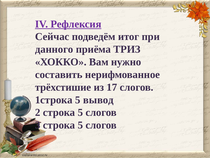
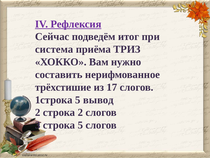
данного: данного -> система (54, 49)
2 строка 5: 5 -> 2 (80, 112)
